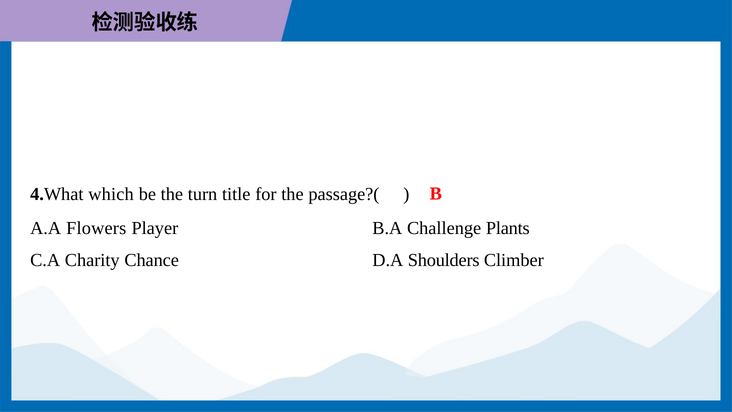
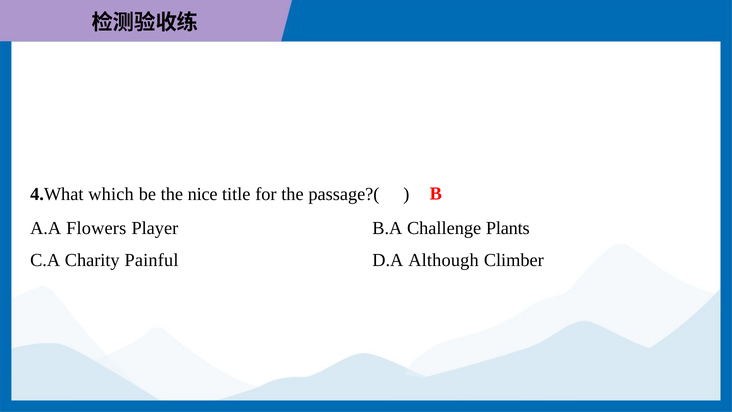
turn: turn -> nice (203, 194)
Chance: Chance -> Painful (152, 260)
Shoulders: Shoulders -> Although (444, 260)
